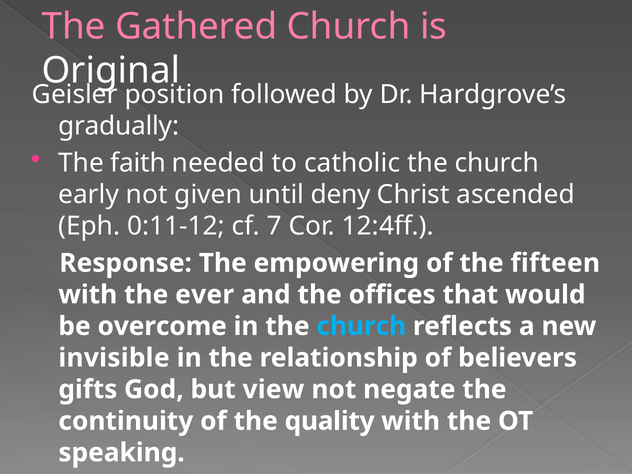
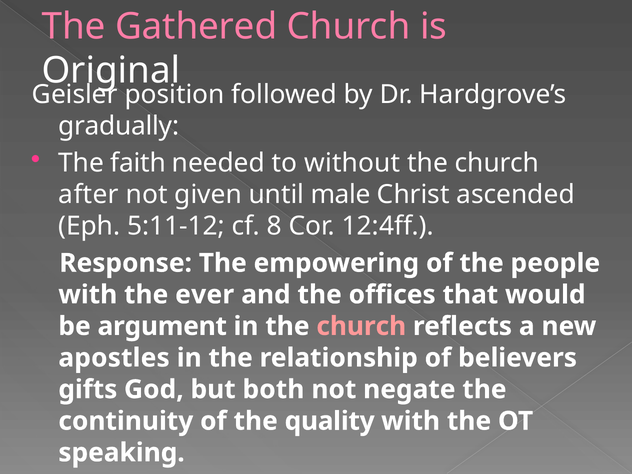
catholic: catholic -> without (352, 163)
early: early -> after (89, 195)
deny: deny -> male (341, 195)
0:11-12: 0:11-12 -> 5:11-12 (176, 226)
7: 7 -> 8 (274, 226)
fifteen: fifteen -> people (555, 263)
overcome: overcome -> argument (162, 326)
church colour: light blue -> pink (361, 326)
invisible: invisible -> apostles (114, 358)
view: view -> both (273, 389)
